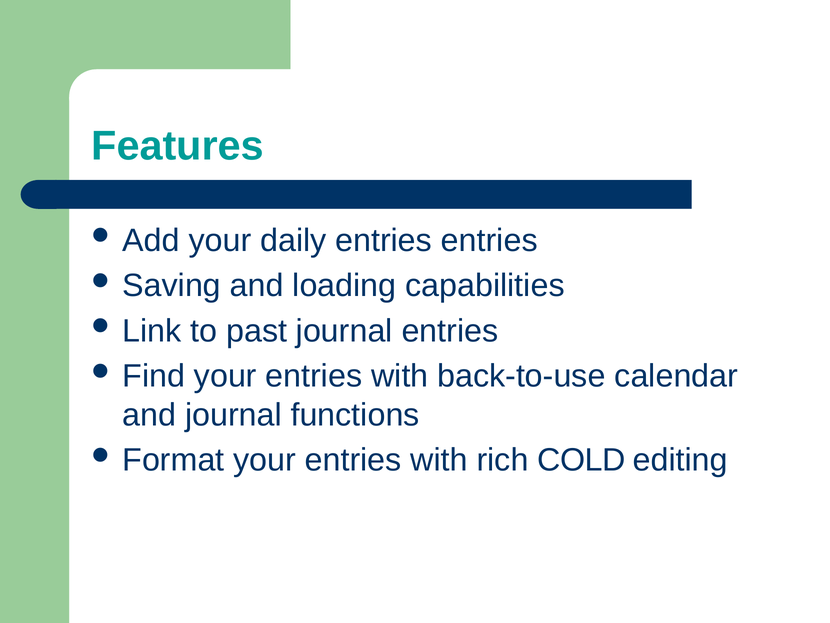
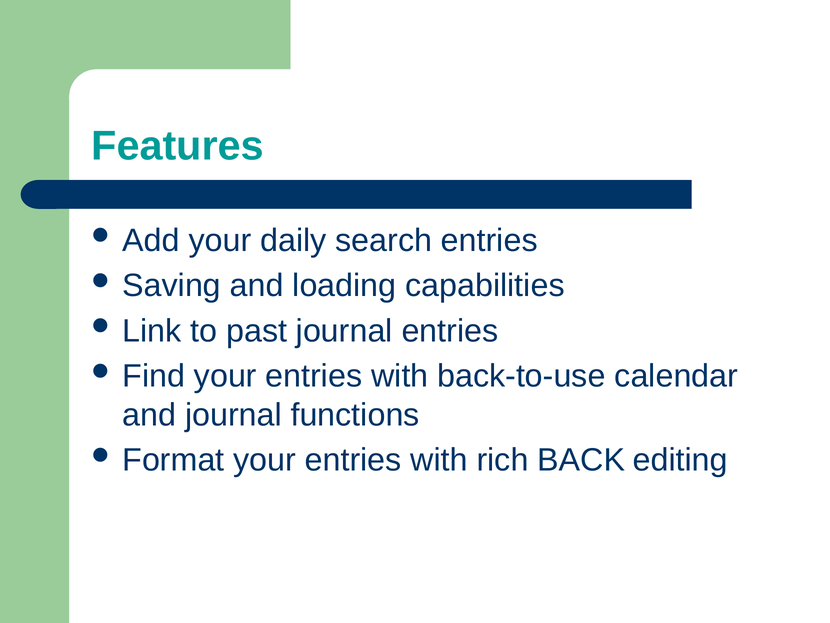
daily entries: entries -> search (384, 240)
COLD: COLD -> BACK (581, 460)
